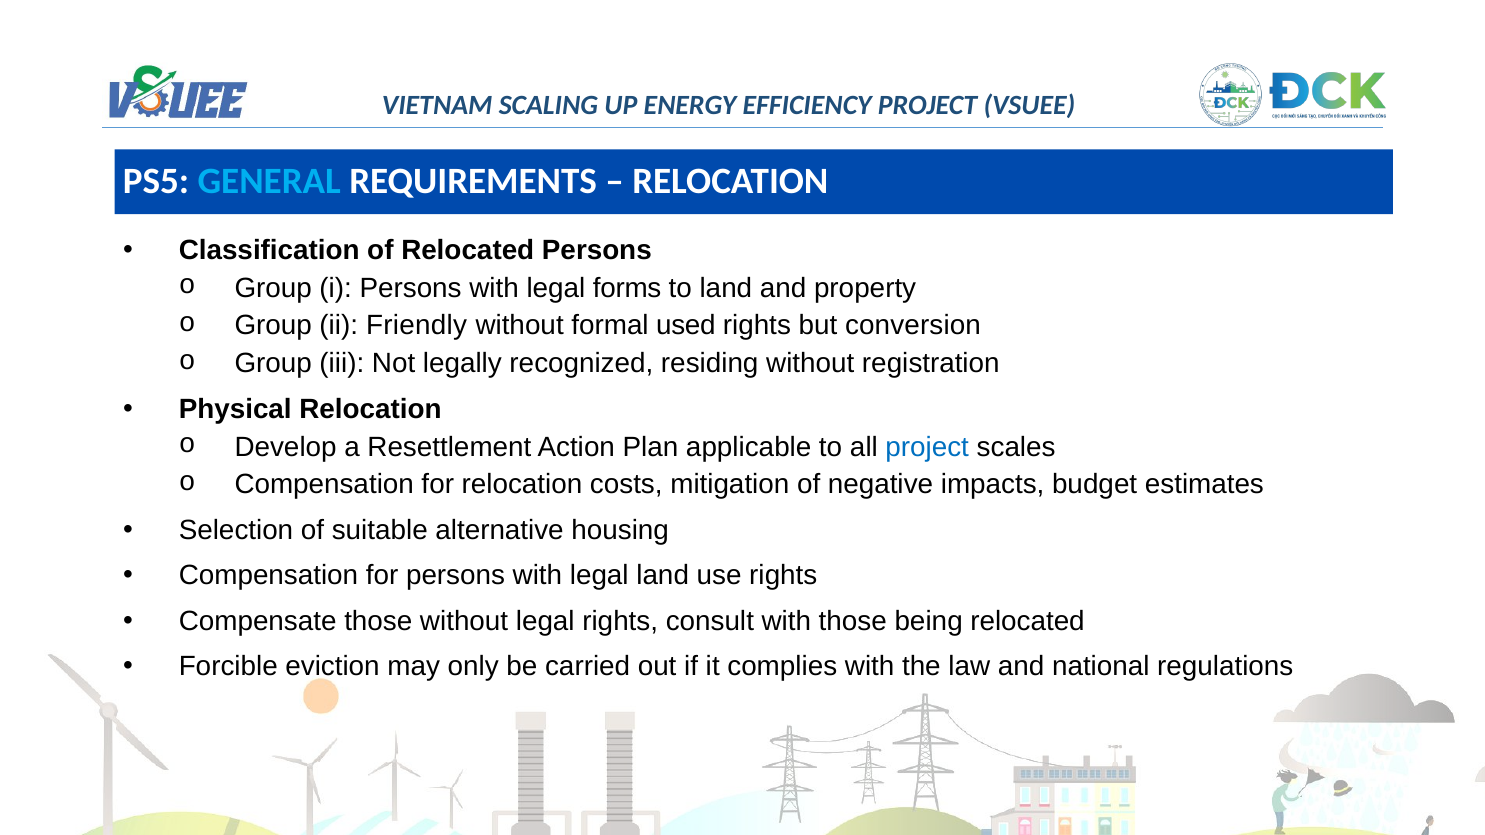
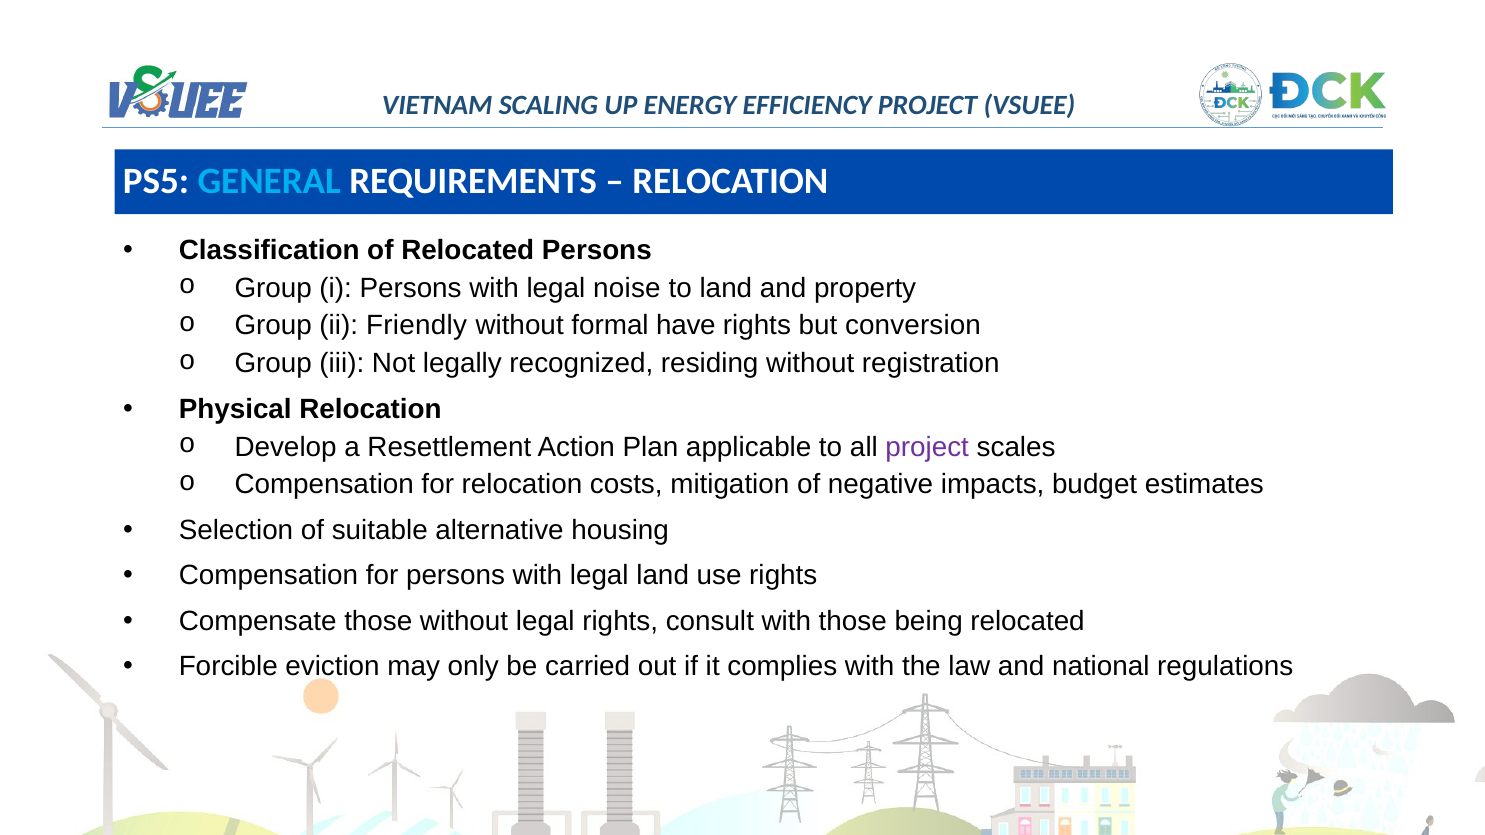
forms: forms -> noise (627, 288)
used: used -> have (686, 326)
project colour: blue -> purple (927, 447)
